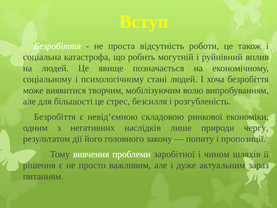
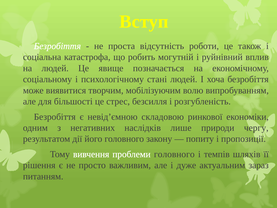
проблеми заробітної: заробітної -> головного (174, 154)
чином: чином -> темпів (217, 154)
